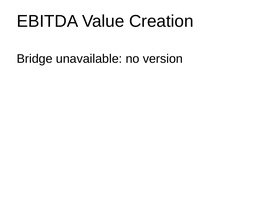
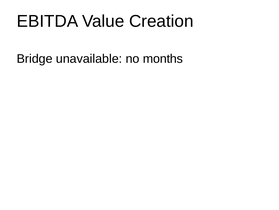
version: version -> months (163, 59)
